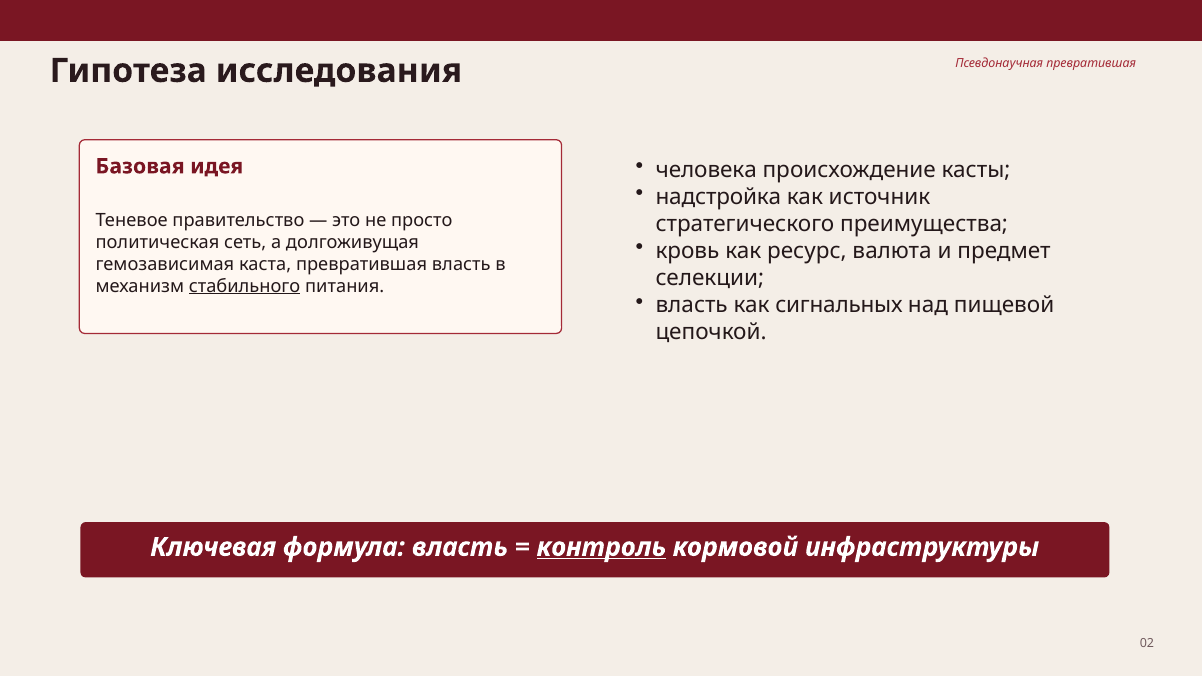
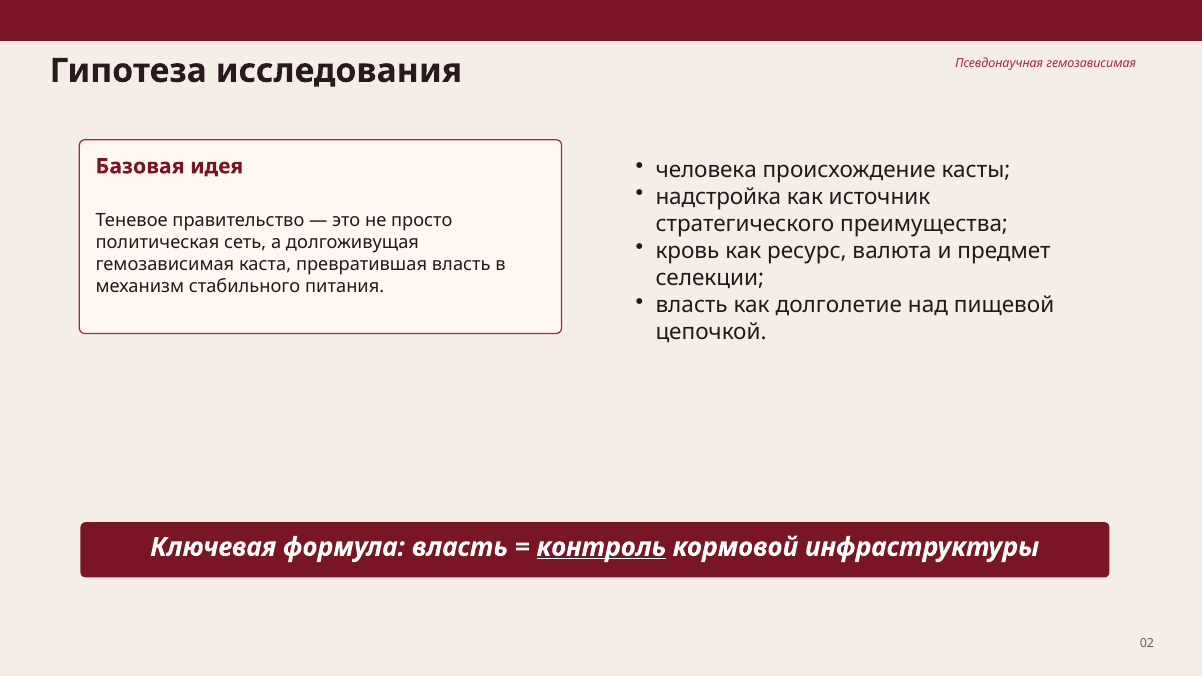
Псевдонаучная превратившая: превратившая -> гемозависимая (1091, 63)
стабильного underline: present -> none (245, 286)
сигнальных: сигнальных -> долголетие (839, 305)
